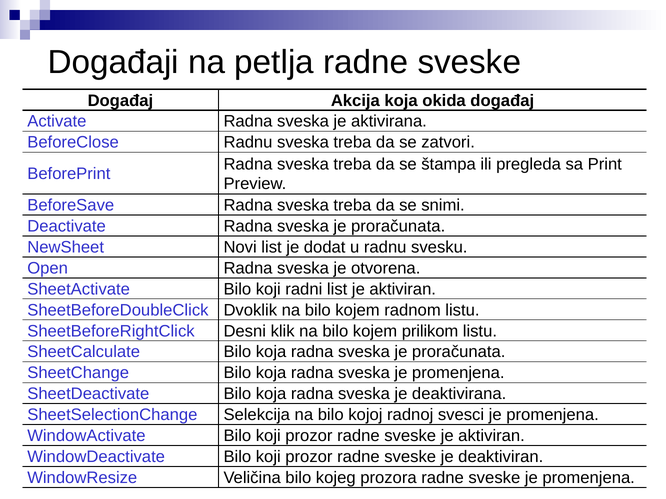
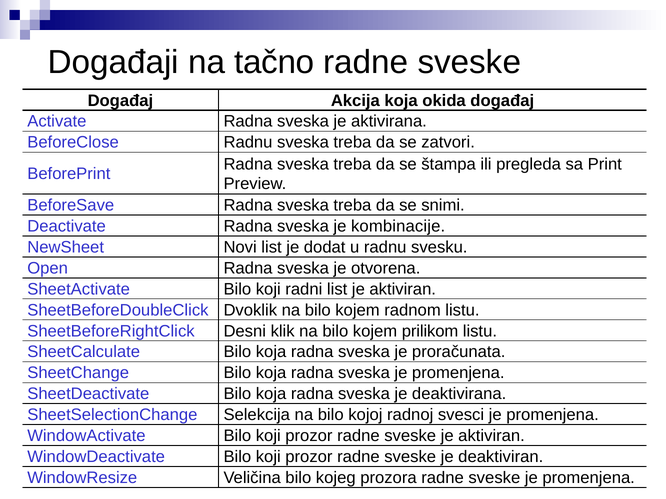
petlja: petlja -> tačno (274, 63)
proračunata: proračunata -> kombinacije (398, 226)
